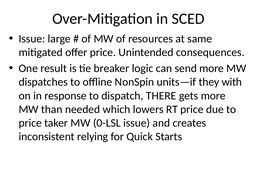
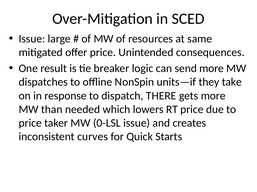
with: with -> take (232, 82)
relying: relying -> curves (93, 137)
